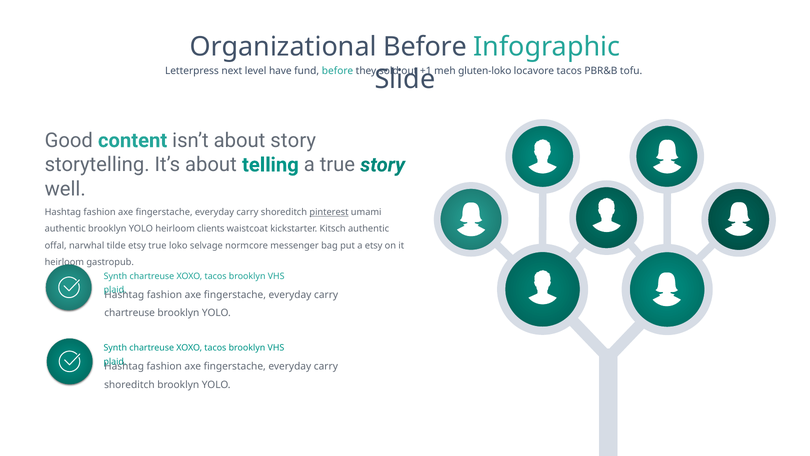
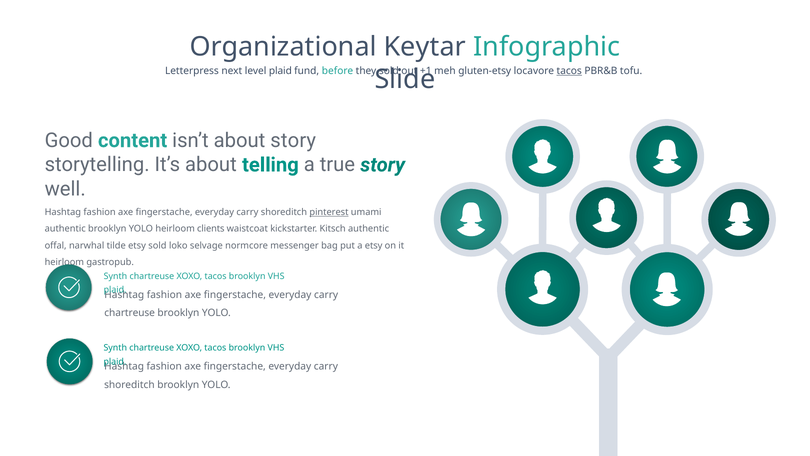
Organizational Before: Before -> Keytar (425, 47)
level have: have -> plaid (280, 71)
gluten-loko: gluten-loko -> gluten-etsy (485, 71)
tacos underline: none -> present (569, 71)
etsy true: true -> sold (157, 245)
